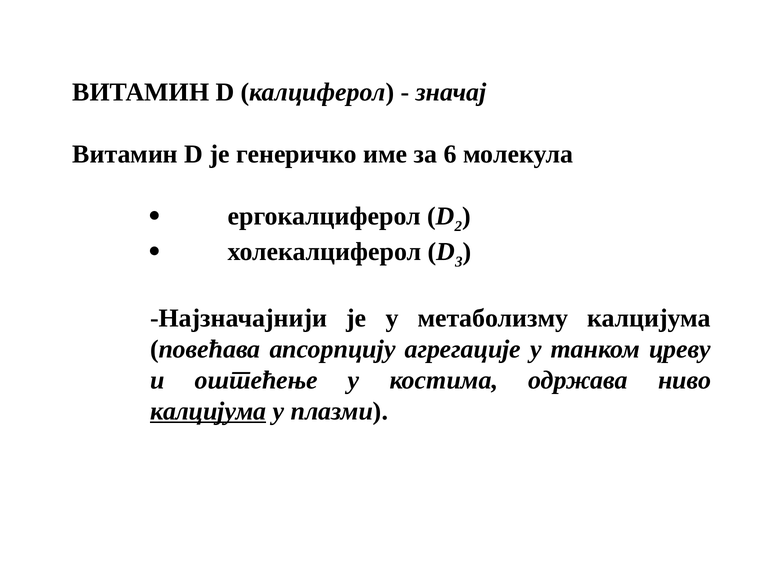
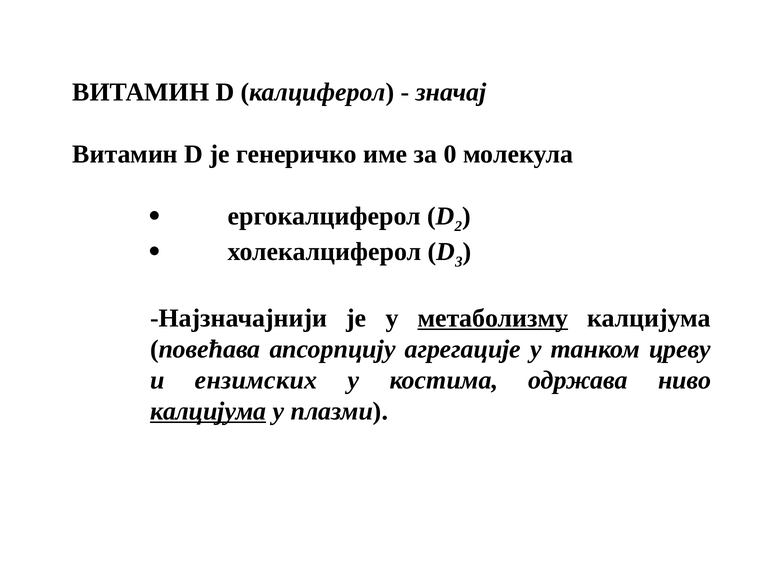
6: 6 -> 0 (450, 155)
метаболизму underline: none -> present (493, 318)
оштећење: оштећење -> ензимских (256, 381)
